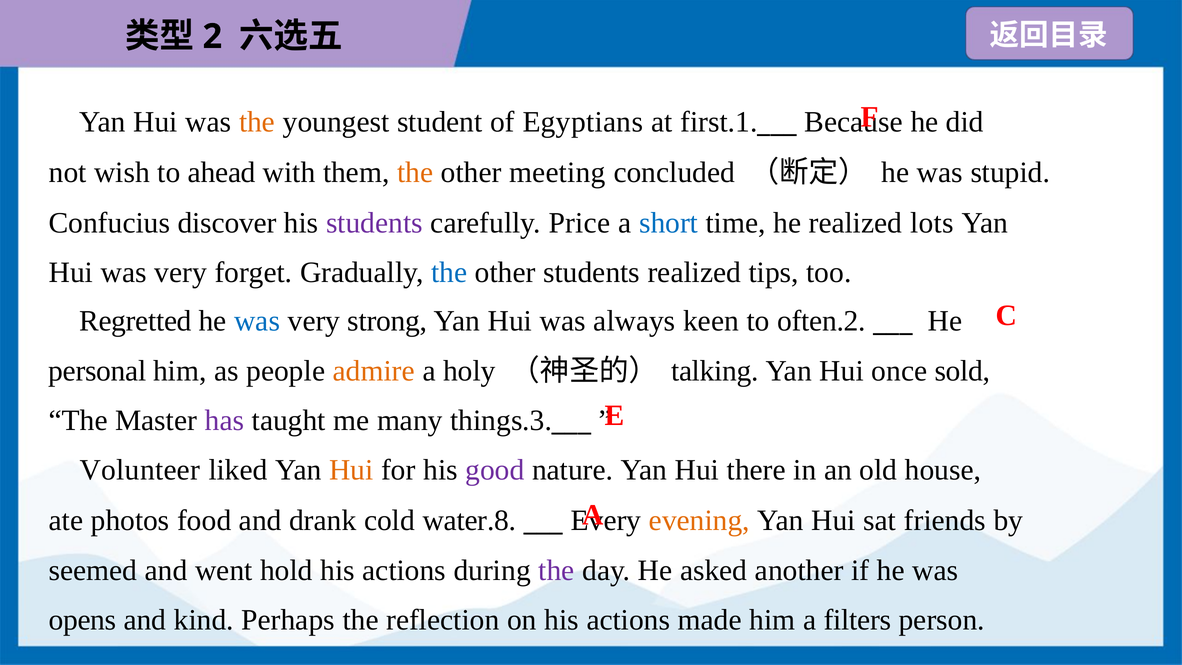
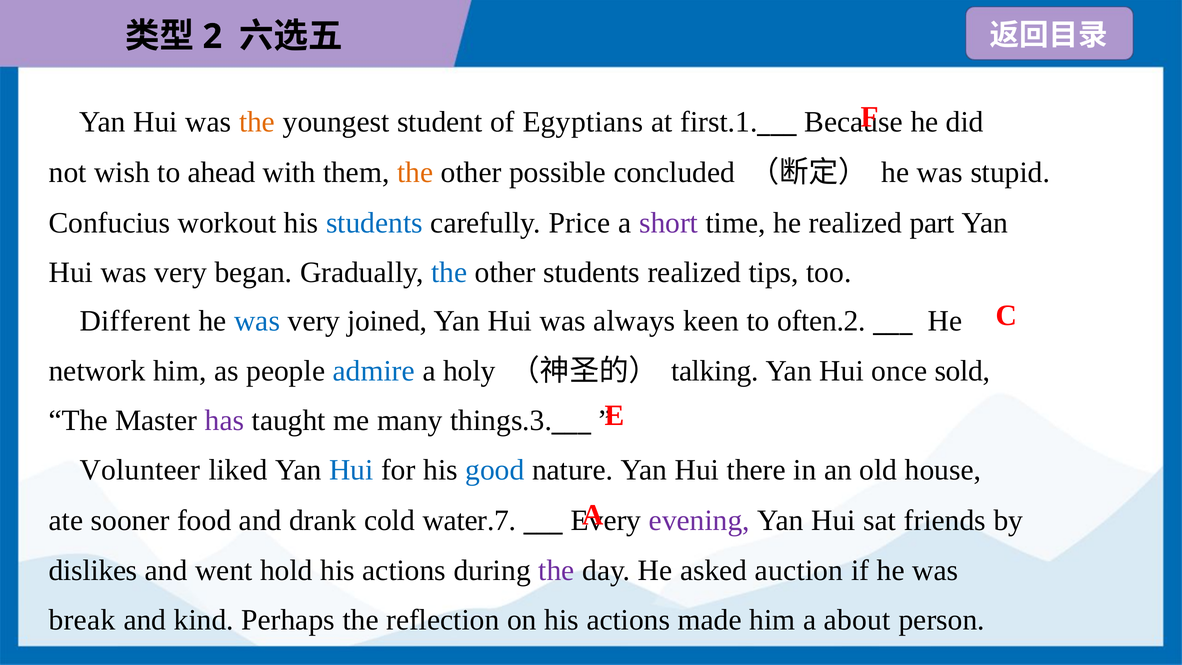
meeting: meeting -> possible (557, 173)
discover: discover -> workout (227, 223)
students colour: purple -> blue (374, 223)
short colour: blue -> purple (669, 223)
lots: lots -> part (932, 223)
forget: forget -> began (253, 272)
Regretted: Regretted -> Different (135, 321)
strong: strong -> joined (387, 321)
personal: personal -> network (97, 371)
admire colour: orange -> blue (374, 371)
Hui colour: orange -> blue (351, 470)
good colour: purple -> blue (495, 470)
photos: photos -> sooner (130, 520)
water.8: water.8 -> water.7 (469, 520)
evening colour: orange -> purple (699, 520)
seemed: seemed -> dislikes (93, 571)
another: another -> auction (799, 571)
opens: opens -> break (82, 620)
filters: filters -> about (857, 620)
